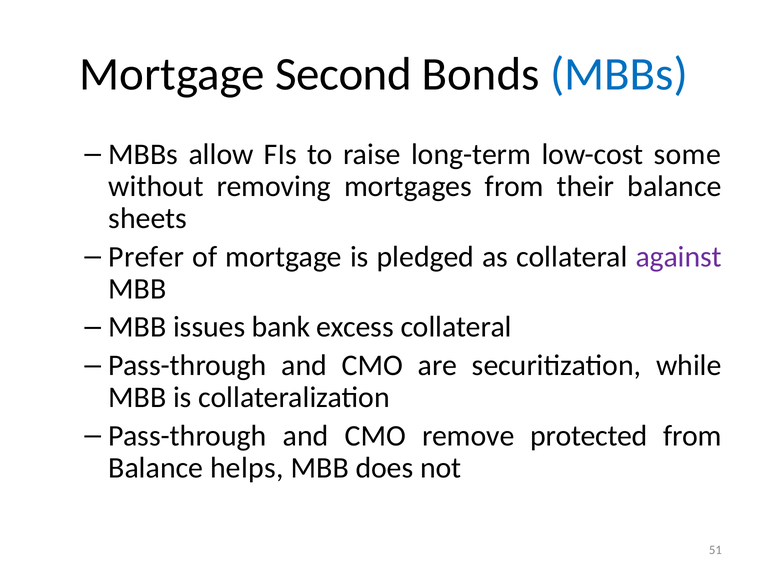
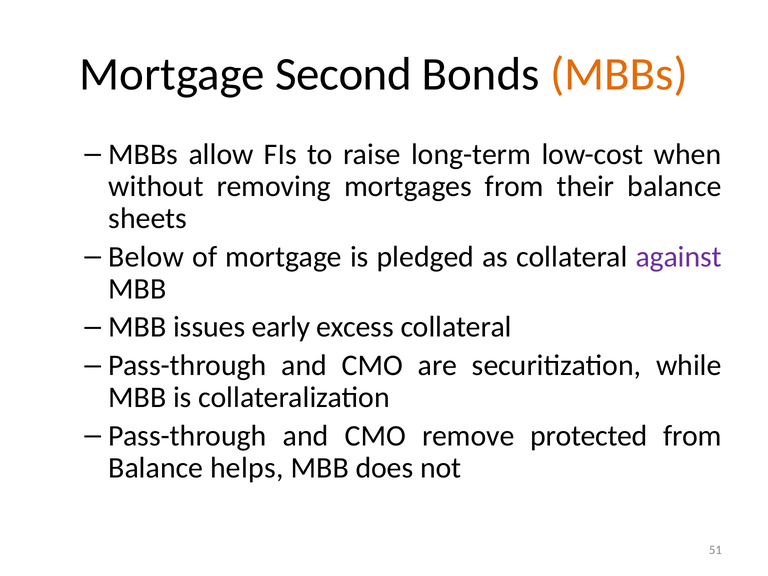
MBBs colour: blue -> orange (619, 74)
some: some -> when (688, 154)
Prefer: Prefer -> Below (146, 257)
bank: bank -> early (281, 327)
